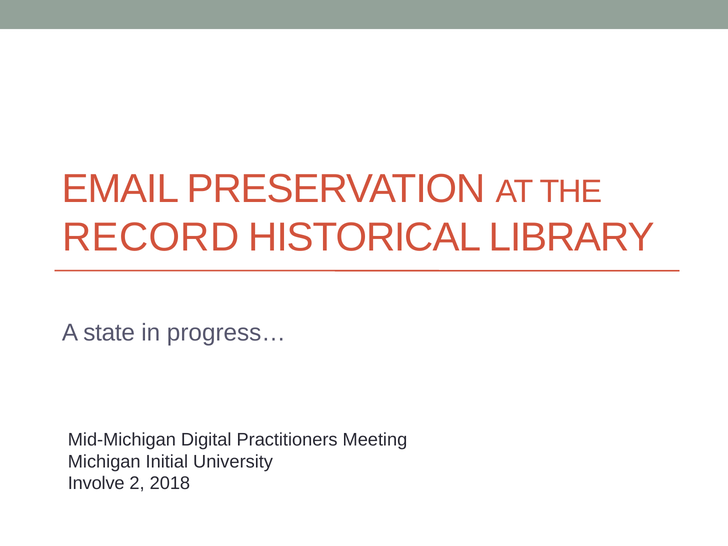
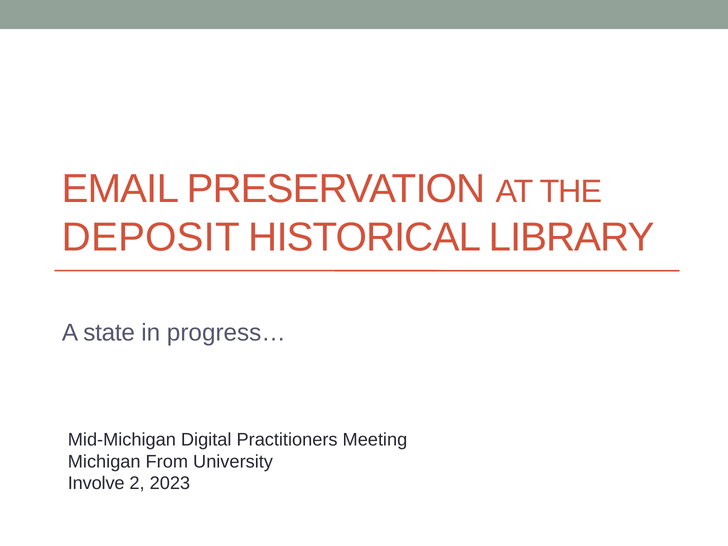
RECORD: RECORD -> DEPOSIT (151, 238)
Initial: Initial -> From (167, 462)
2018: 2018 -> 2023 (170, 483)
